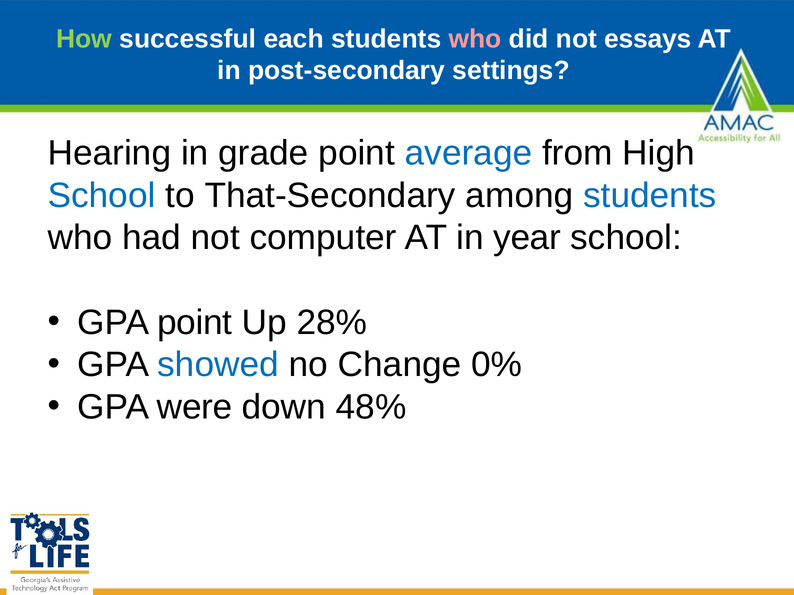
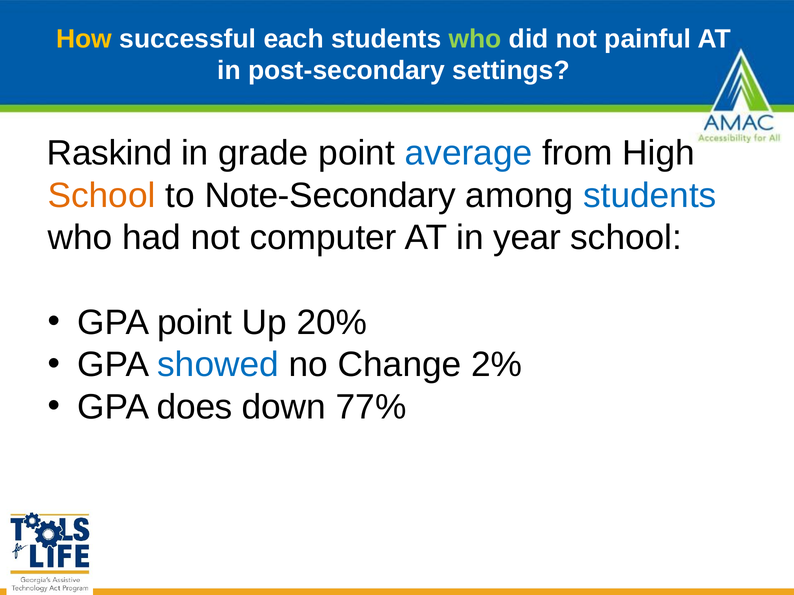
How colour: light green -> yellow (84, 39)
who colour: pink -> light green (475, 39)
essays: essays -> painful (648, 39)
Hearing: Hearing -> Raskind (110, 153)
School colour: blue -> orange (102, 196)
That-Secondary: That-Secondary -> Note-Secondary (330, 196)
28%: 28% -> 20% (332, 323)
0%: 0% -> 2% (497, 365)
were: were -> does (195, 407)
48%: 48% -> 77% (371, 407)
